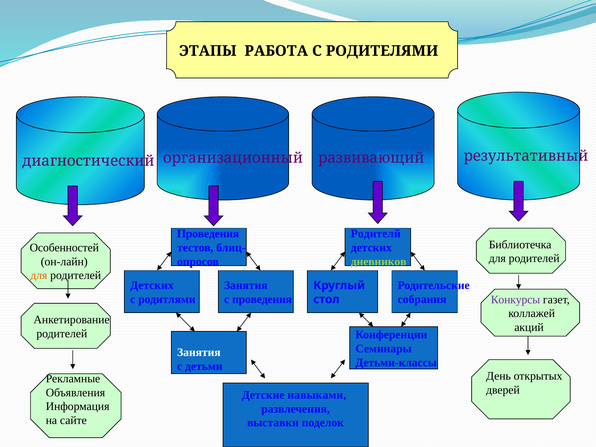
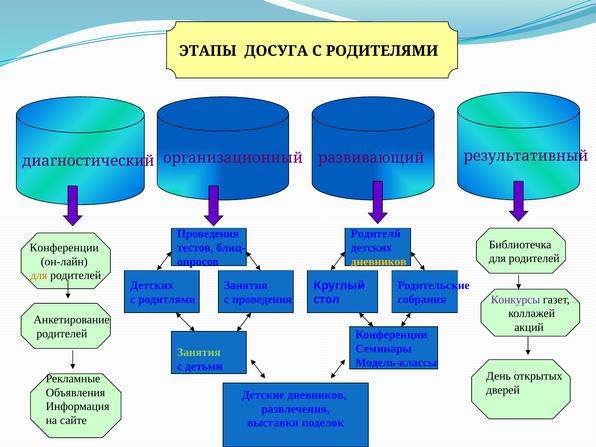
РАБОТА: РАБОТА -> ДОСУГА (276, 51)
Особенностей: Особенностей -> Конференции (64, 248)
дневников colour: light green -> yellow (379, 262)
Занятия colour: white -> light green (199, 352)
Детьми-классы: Детьми-классы -> Модель-классы (396, 363)
Детские навыками: навыками -> дневников (317, 395)
